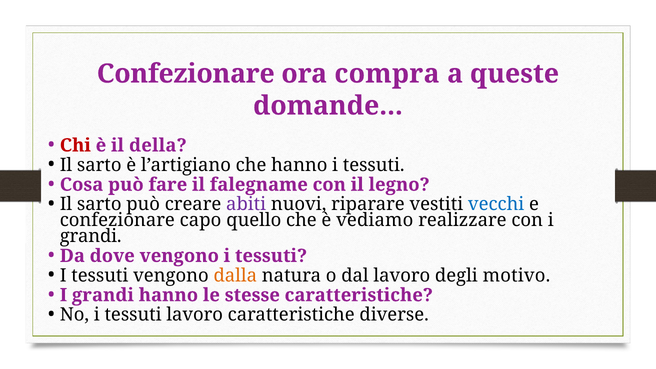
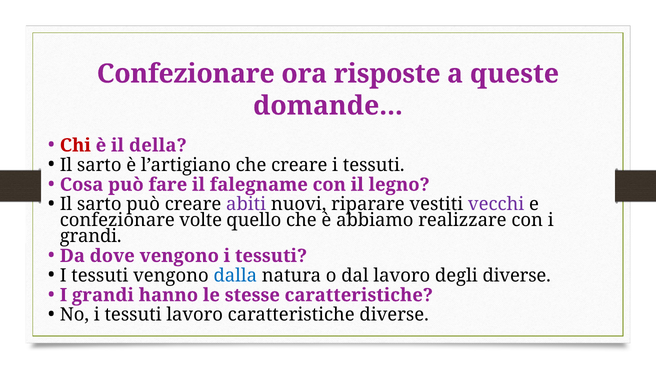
compra: compra -> risposte (387, 74)
che hanno: hanno -> creare (299, 165)
vecchi colour: blue -> purple (496, 204)
capo: capo -> volte (201, 220)
vediamo: vediamo -> abbiamo (375, 220)
dalla colour: orange -> blue (235, 276)
degli motivo: motivo -> diverse (517, 276)
